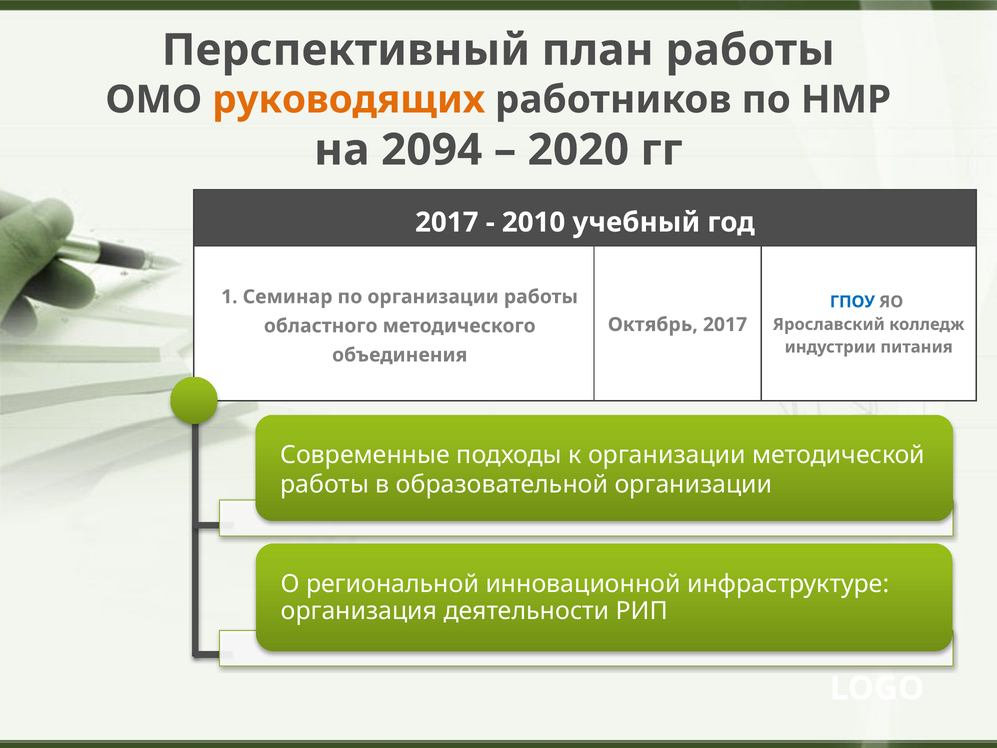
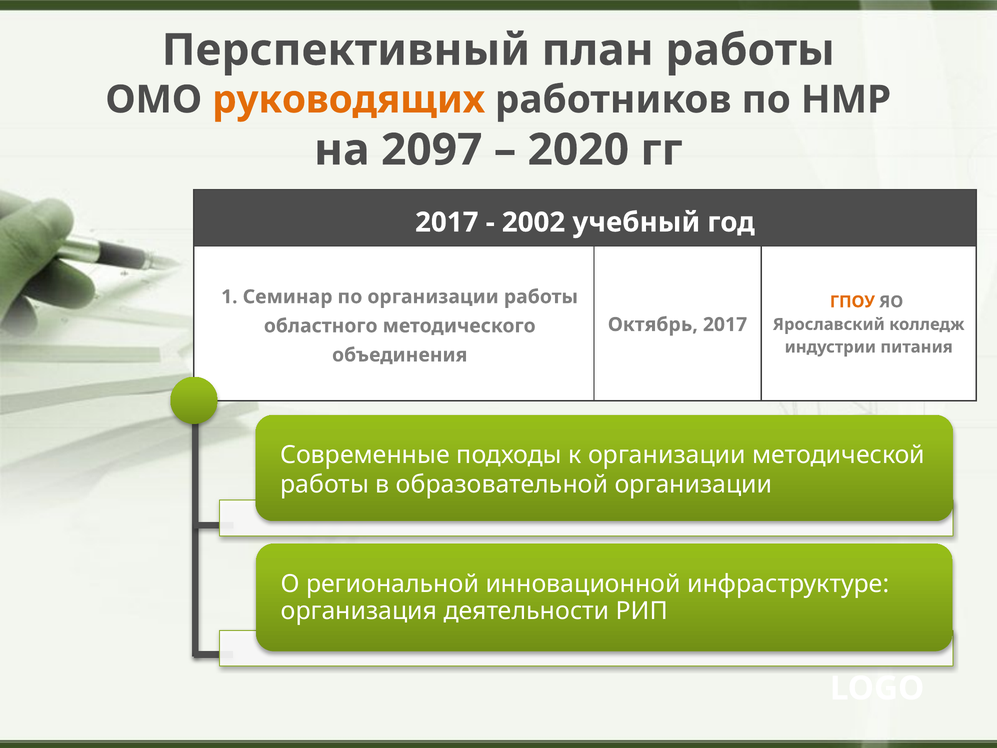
2094: 2094 -> 2097 (432, 150)
2010: 2010 -> 2002 (534, 222)
ГПОУ colour: blue -> orange (852, 302)
